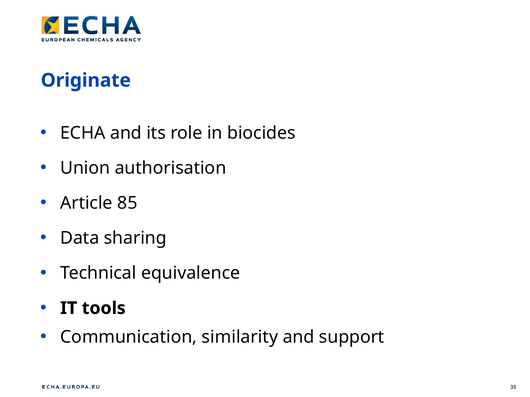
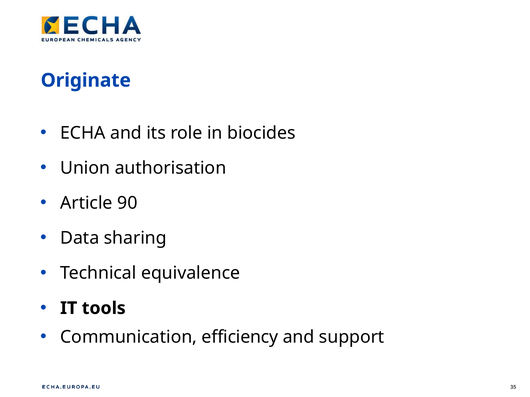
85: 85 -> 90 (127, 203)
similarity: similarity -> efficiency (240, 337)
